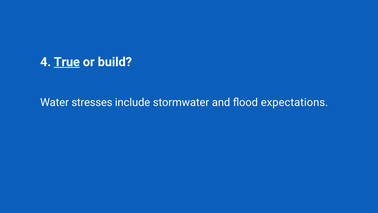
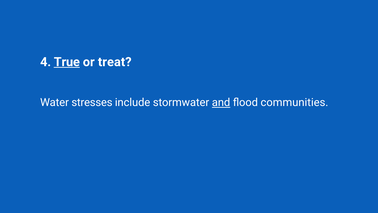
build: build -> treat (115, 62)
and underline: none -> present (221, 102)
expectations: expectations -> communities (294, 102)
